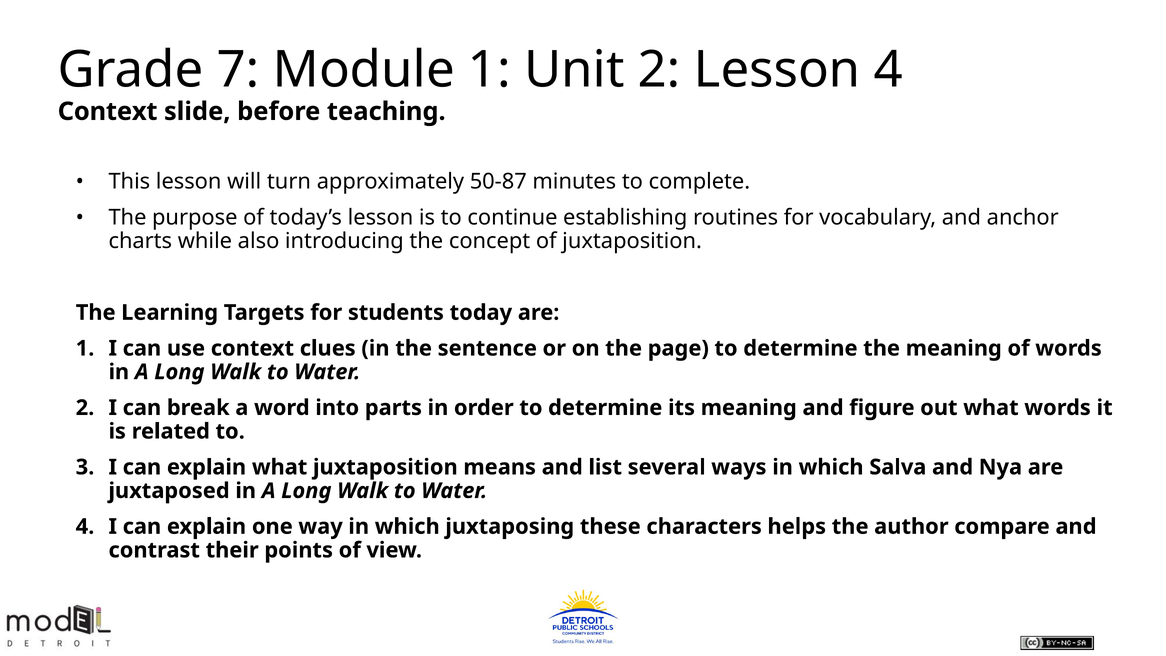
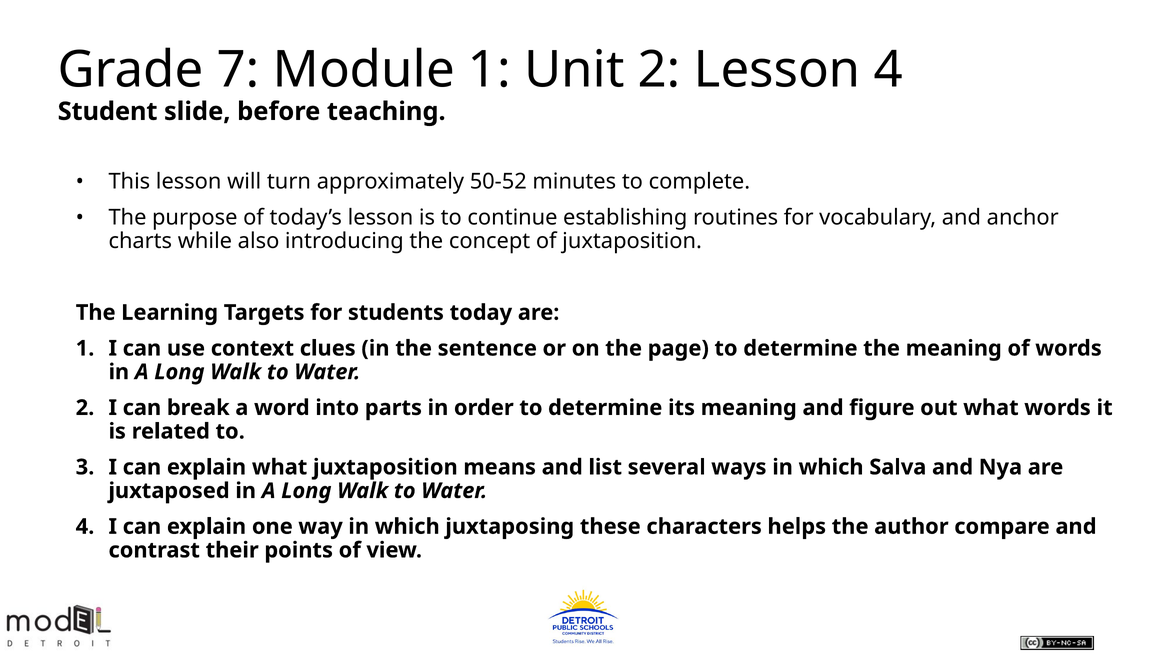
Context: Context -> Student (108, 111)
50-87: 50-87 -> 50-52 (498, 182)
